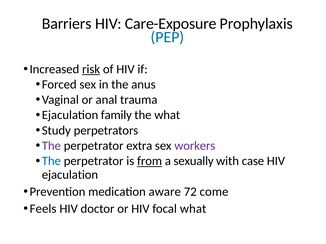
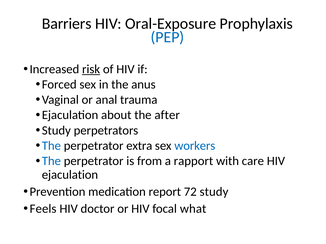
Care-Exposure: Care-Exposure -> Oral-Exposure (171, 24)
family: family -> about (116, 115)
the what: what -> after (167, 115)
The colour: purple -> blue (51, 146)
workers colour: purple -> blue (195, 146)
from underline: present -> none (150, 161)
sexually: sexually -> rapport (193, 161)
case: case -> care (253, 161)
aware: aware -> report (165, 192)
72 come: come -> study (214, 192)
